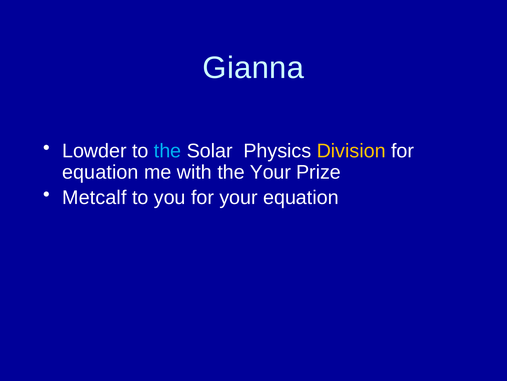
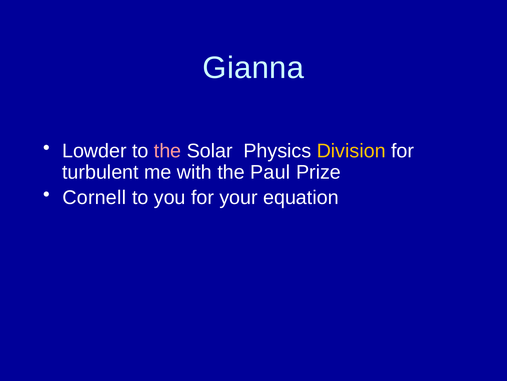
the colour: light blue -> pink (168, 151)
equation: equation -> turbulent (100, 172)
the Your: Your -> Paul (270, 172)
Metcalf: Metcalf -> Cornell (94, 197)
